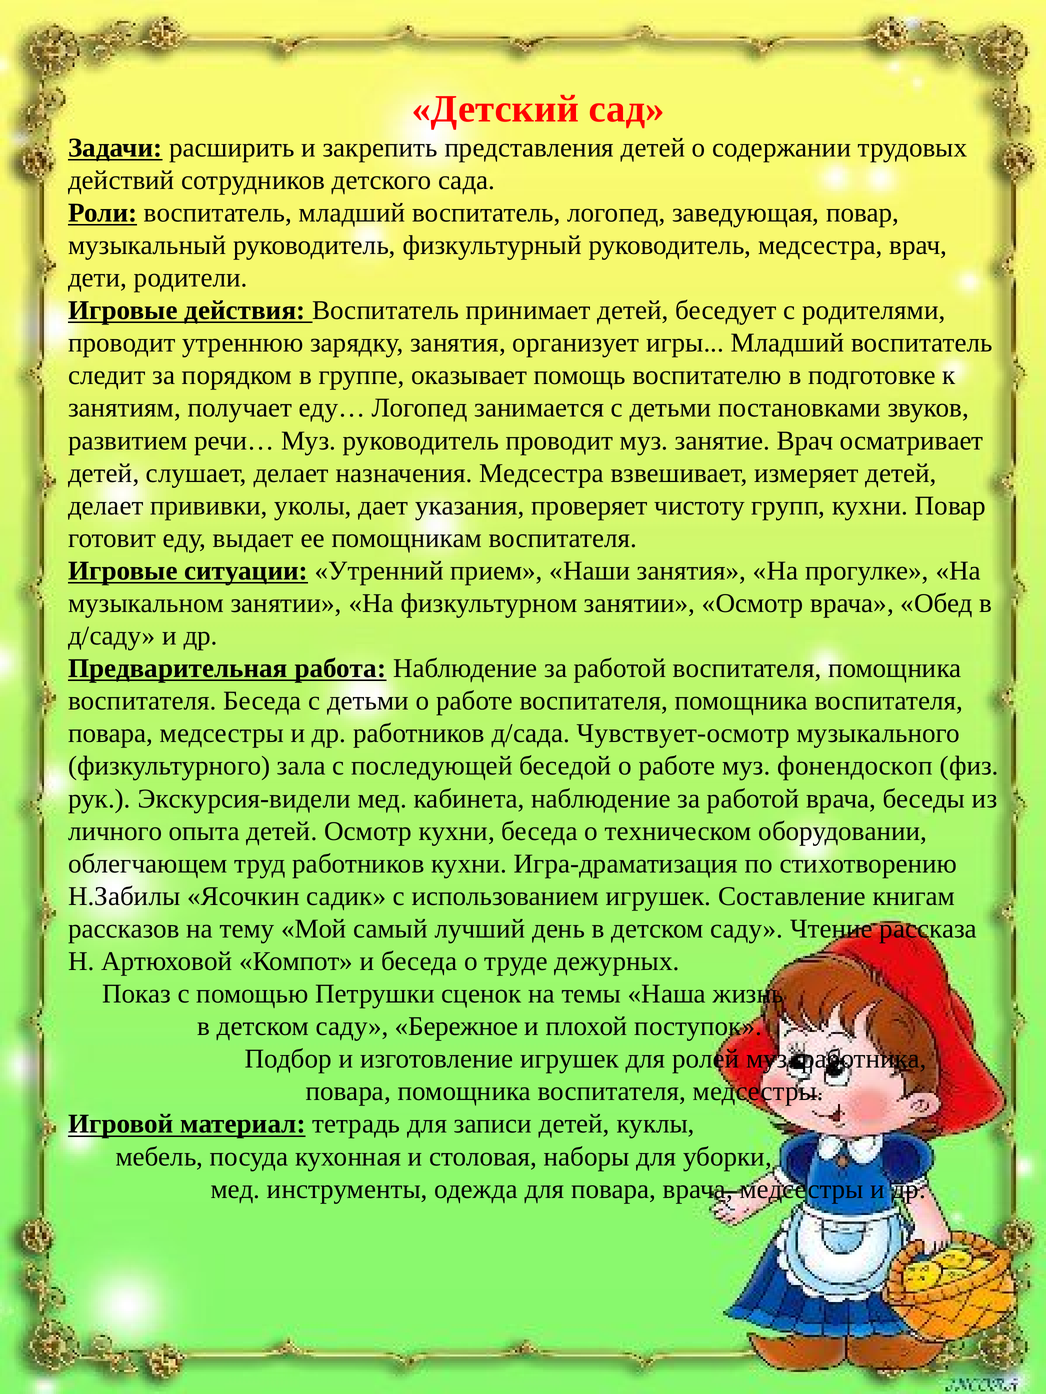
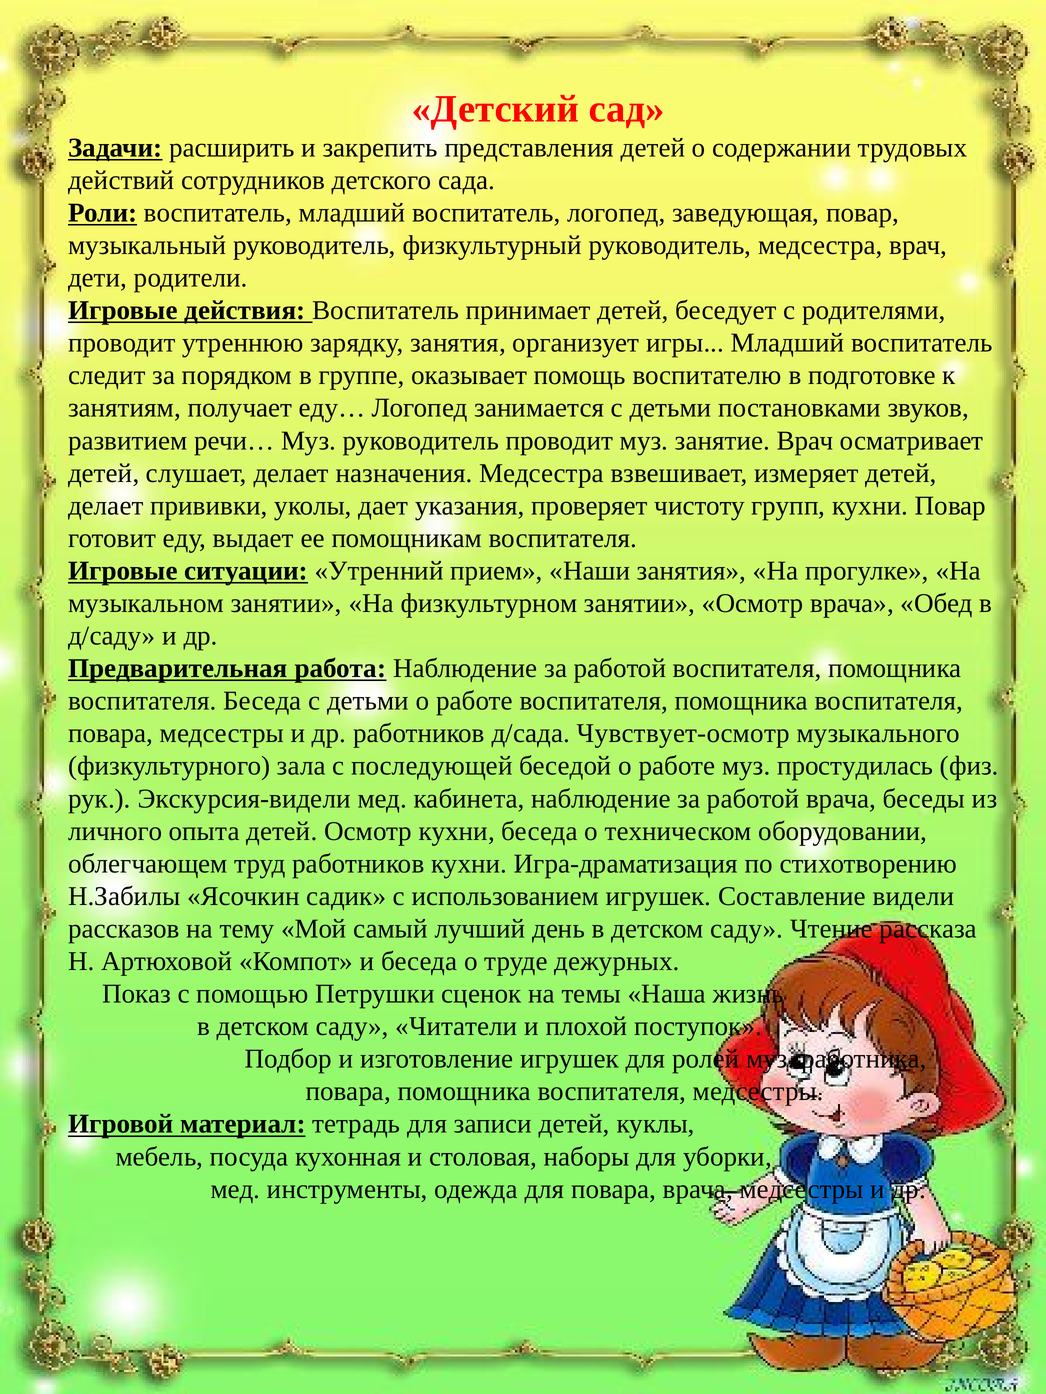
фонендоскоп: фонендоскоп -> простудилась (855, 766)
книгам: книгам -> видели (914, 897)
Бережное: Бережное -> Читатели (456, 1027)
